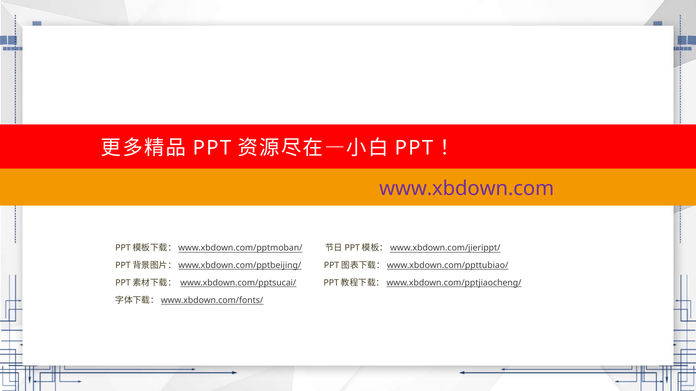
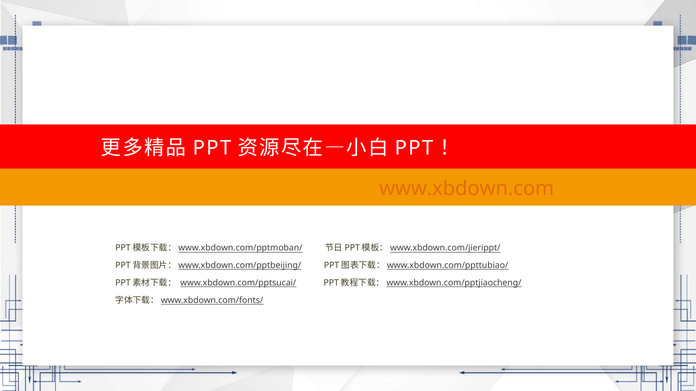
www.xbdown.com colour: purple -> orange (467, 189)
